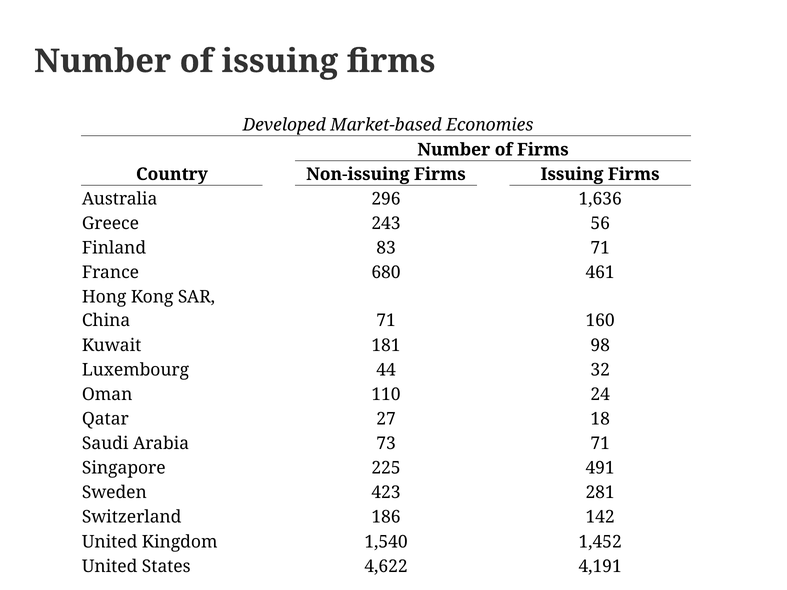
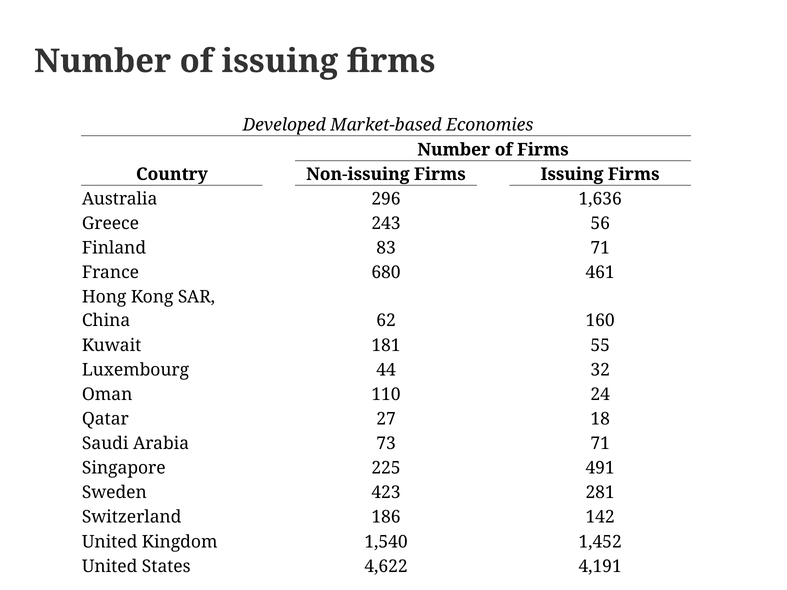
China 71: 71 -> 62 (386, 321)
98: 98 -> 55 (600, 345)
